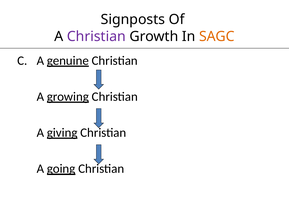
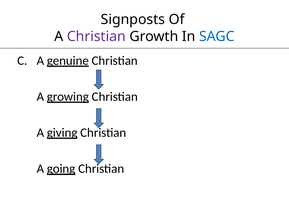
SAGC colour: orange -> blue (217, 36)
